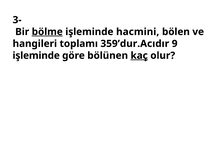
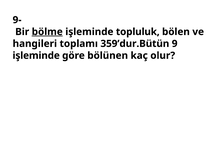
3-: 3- -> 9- (17, 20)
hacmini: hacmini -> topluluk (138, 32)
359’dur.Acıdır: 359’dur.Acıdır -> 359’dur.Bütün (135, 44)
kaç underline: present -> none (139, 56)
